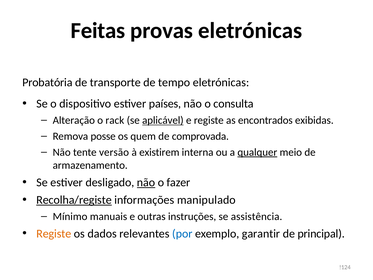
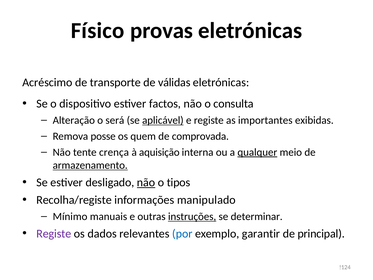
Feitas: Feitas -> Físico (98, 31)
Probatória: Probatória -> Acréscimo (47, 82)
tempo: tempo -> válidas (174, 82)
países: países -> factos (165, 104)
rack: rack -> será (115, 120)
encontrados: encontrados -> importantes (265, 120)
versão: versão -> crença (114, 152)
existirem: existirem -> aquisição (159, 152)
armazenamento underline: none -> present (90, 165)
fazer: fazer -> tipos (179, 182)
Recolha/registe underline: present -> none (74, 200)
instruções underline: none -> present (192, 216)
assistência: assistência -> determinar (257, 216)
Registe colour: orange -> purple (54, 233)
